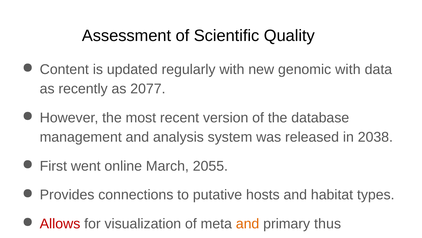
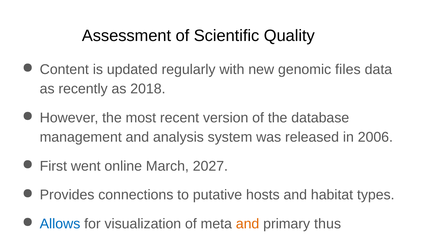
genomic with: with -> files (348, 69)
2077: 2077 -> 2018 (148, 89)
2038: 2038 -> 2006 (375, 137)
2055: 2055 -> 2027 (210, 166)
Allows colour: red -> blue (60, 223)
